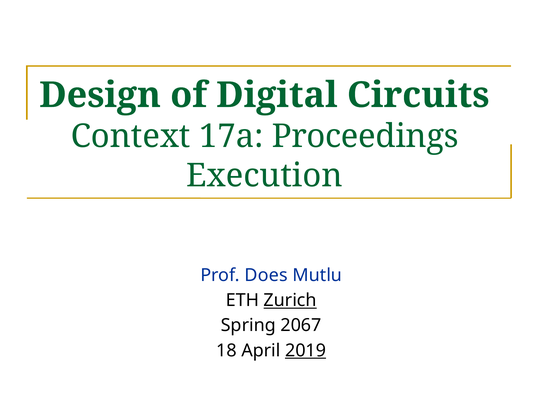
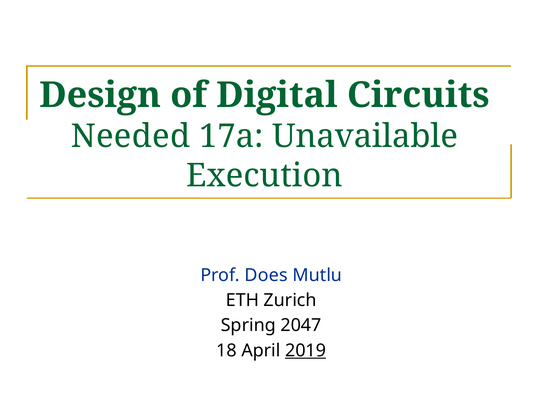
Context: Context -> Needed (130, 136)
Proceedings: Proceedings -> Unavailable (365, 136)
Zurich underline: present -> none (290, 301)
2067: 2067 -> 2047 (301, 326)
